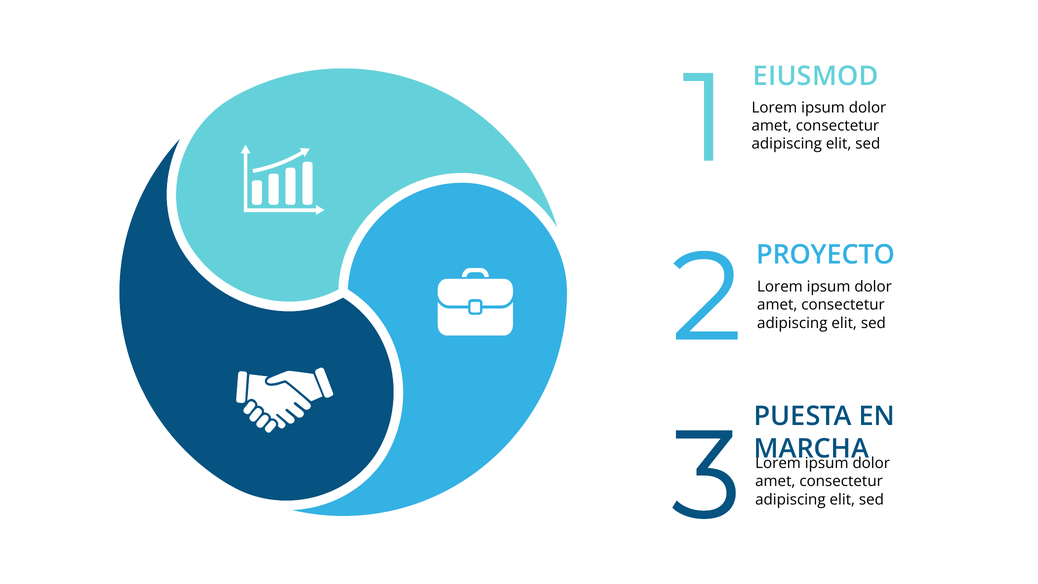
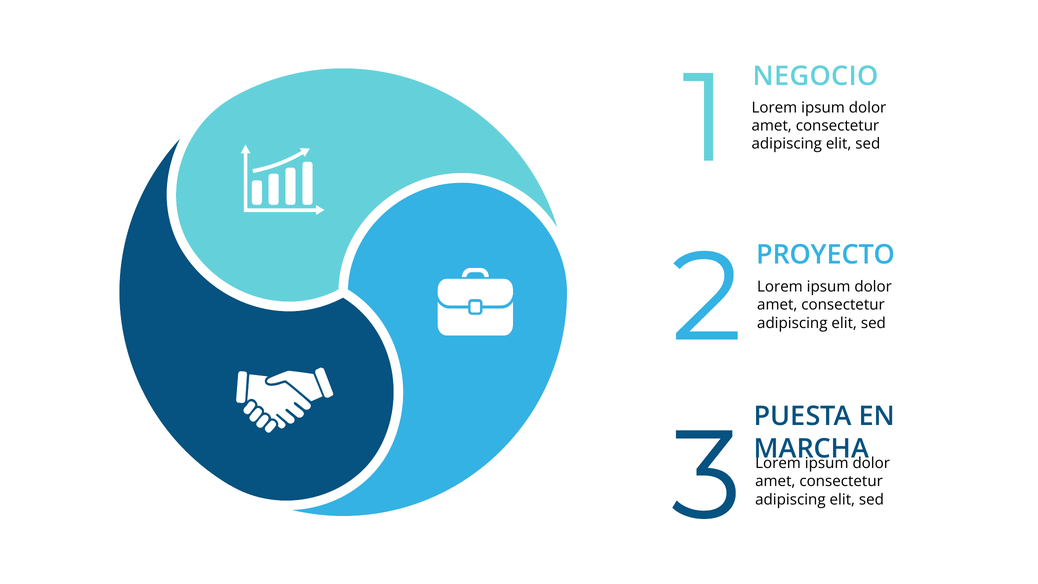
EIUSMOD: EIUSMOD -> NEGOCIO (816, 76)
